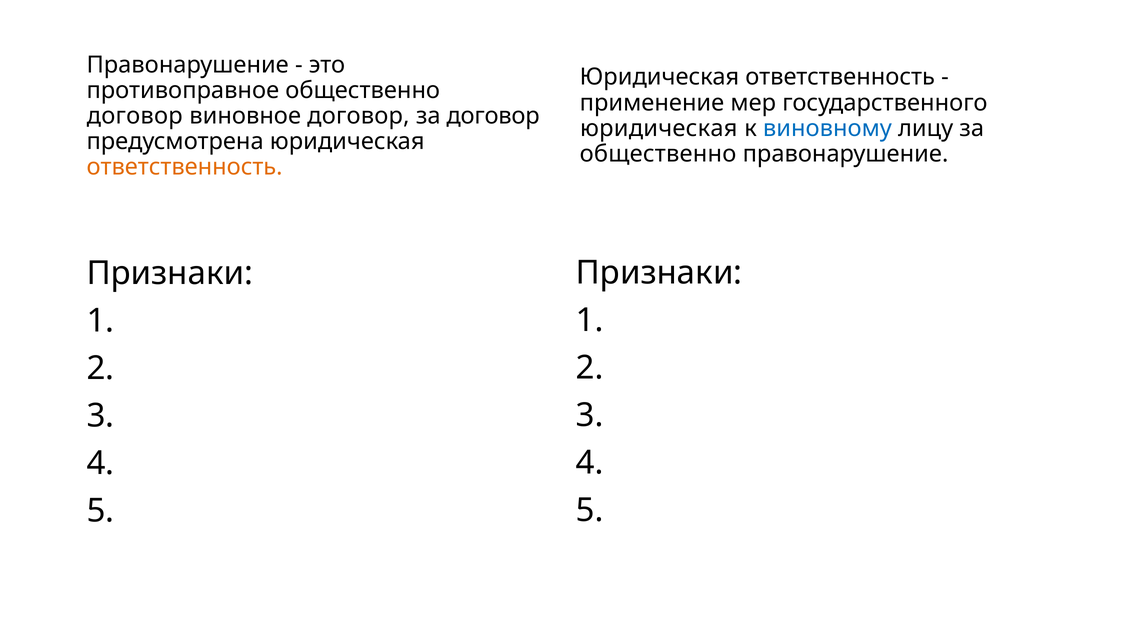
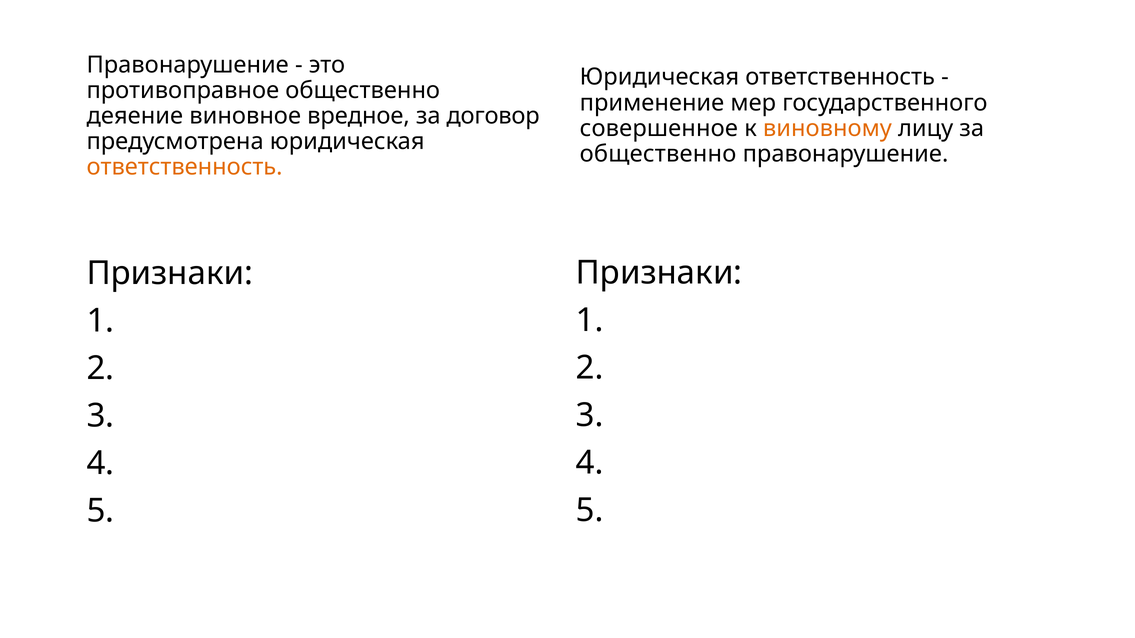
договор: договор -> деяение (135, 116)
виновное договор: договор -> вредное (358, 116)
юридическая: юридическая -> совершенное (659, 128)
виновному colour: blue -> orange (827, 128)
